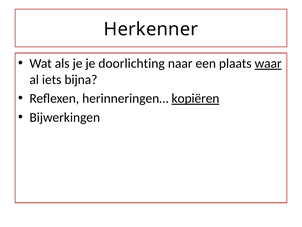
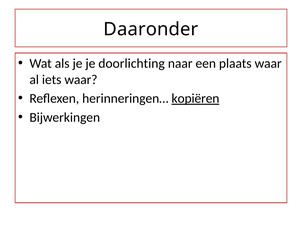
Herkenner: Herkenner -> Daaronder (151, 29)
waar underline: present -> none (268, 63)
iets bijna: bijna -> waar (81, 79)
